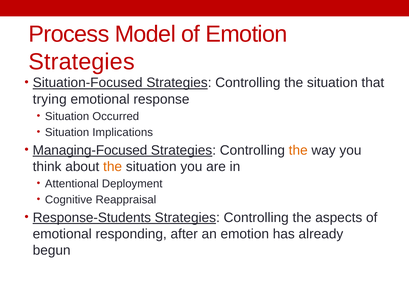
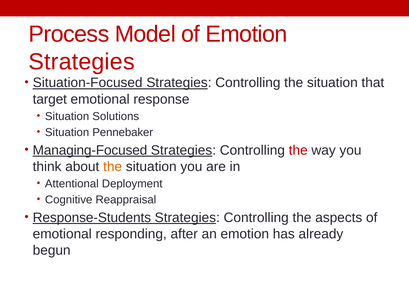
trying: trying -> target (50, 99)
Occurred: Occurred -> Solutions (116, 116)
Implications: Implications -> Pennebaker (123, 132)
the colour: orange -> red (298, 150)
